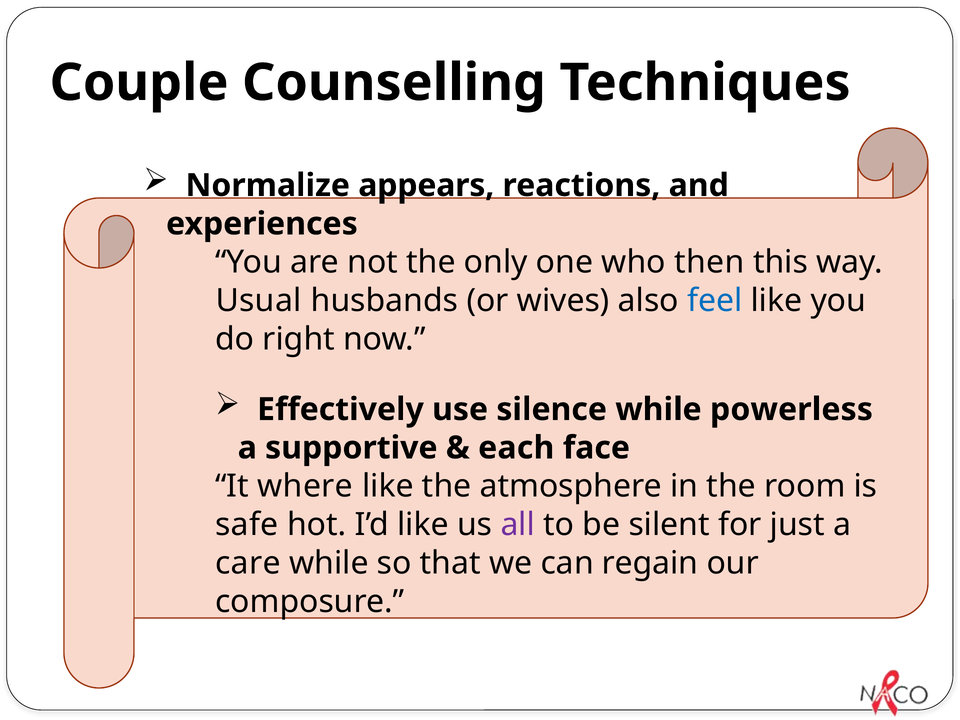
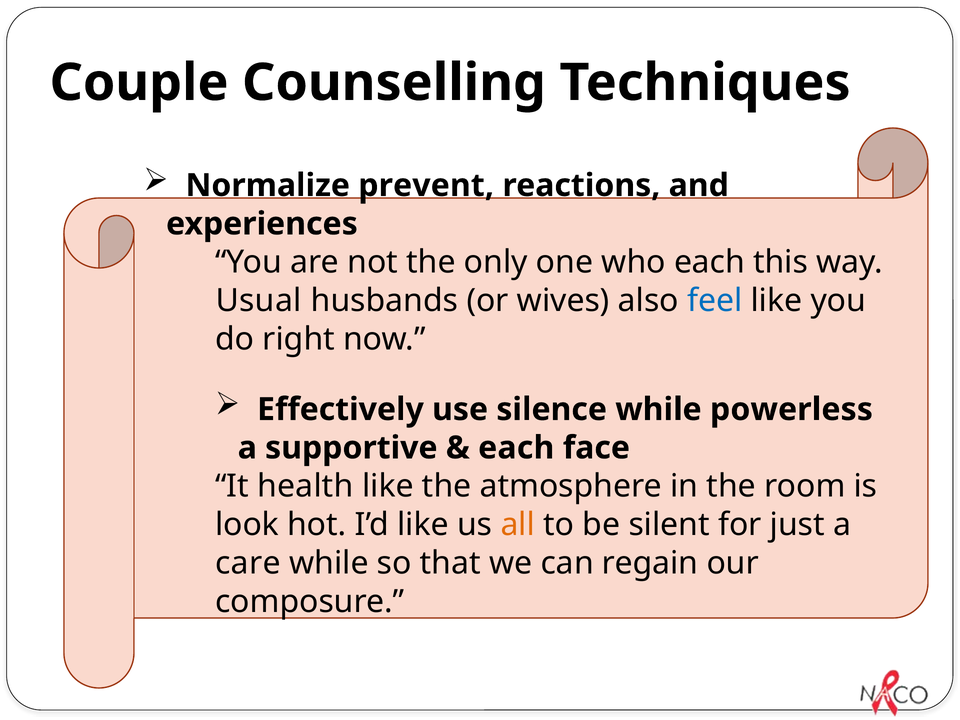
appears: appears -> prevent (426, 185)
who then: then -> each (709, 262)
where: where -> health (305, 486)
safe: safe -> look (247, 525)
all colour: purple -> orange (518, 525)
